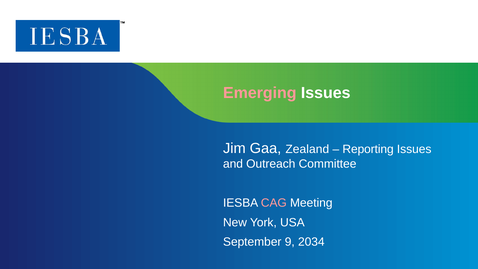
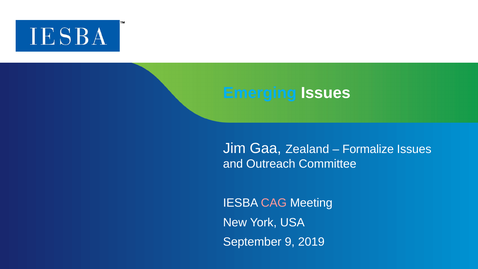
Emerging colour: pink -> light blue (260, 93)
Reporting: Reporting -> Formalize (368, 149)
2034: 2034 -> 2019 (311, 242)
